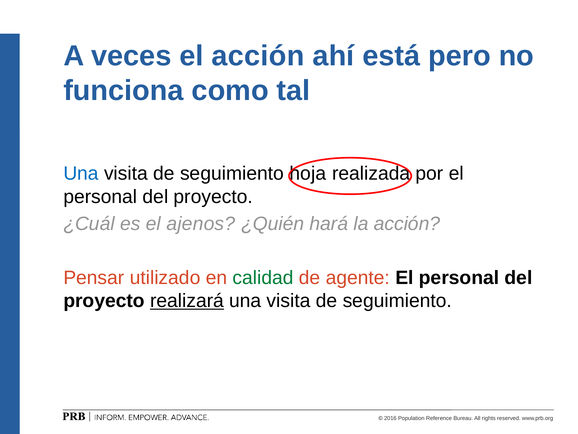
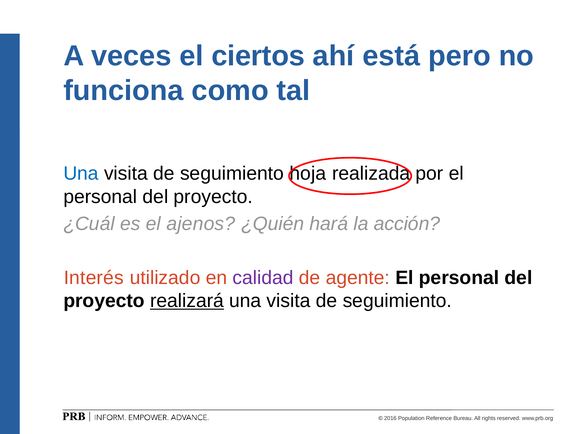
el acción: acción -> ciertos (258, 56)
Pensar: Pensar -> Interés (94, 277)
calidad colour: green -> purple (263, 277)
